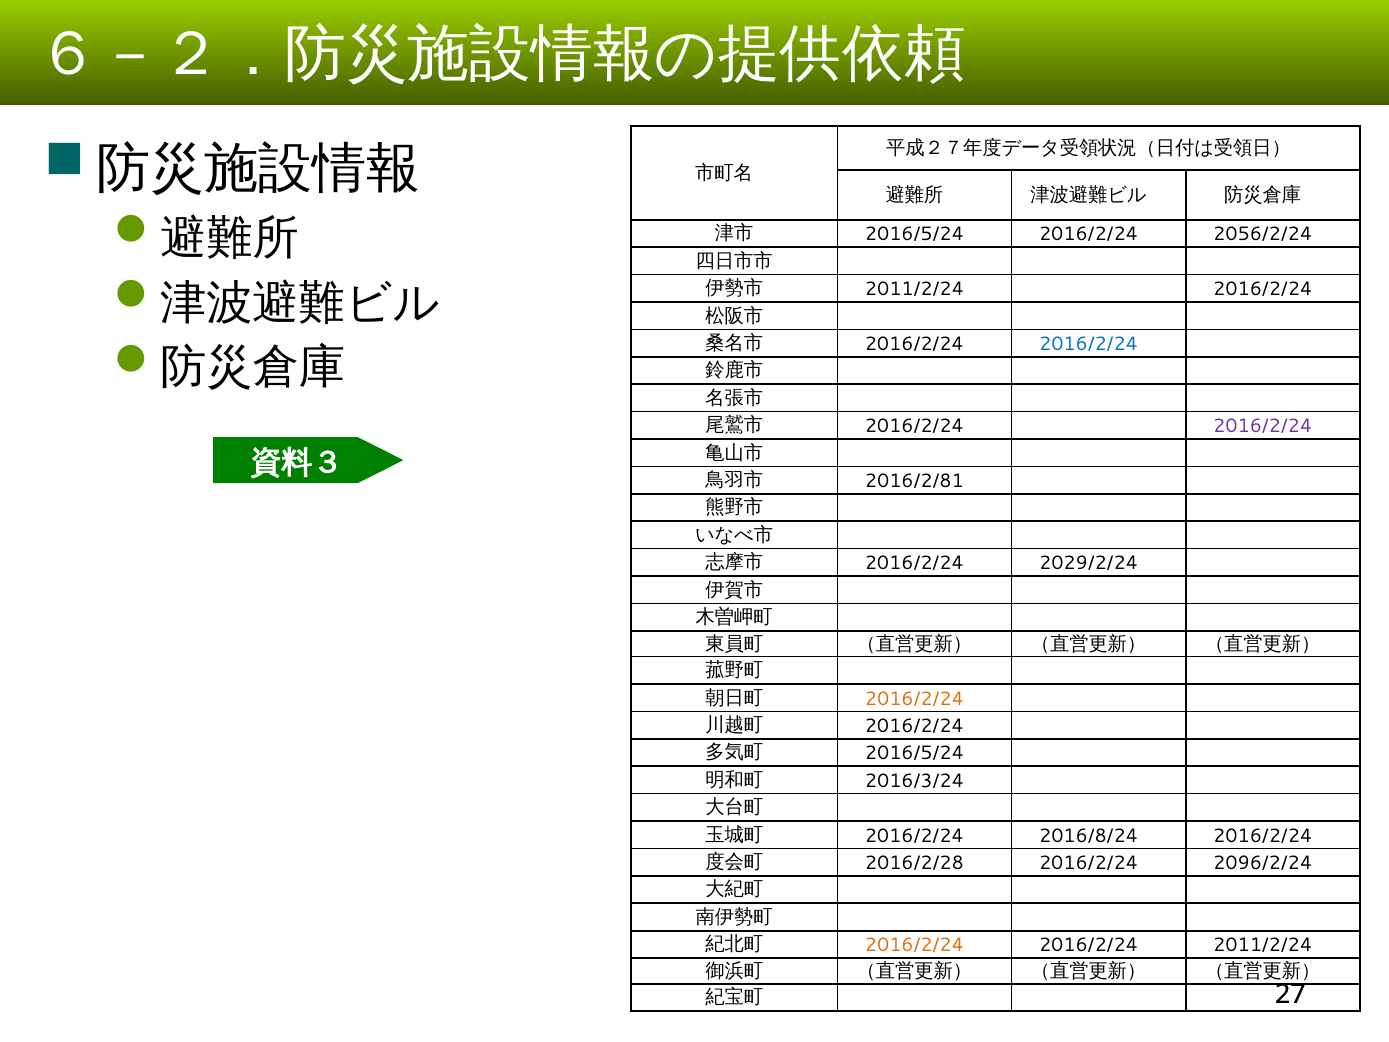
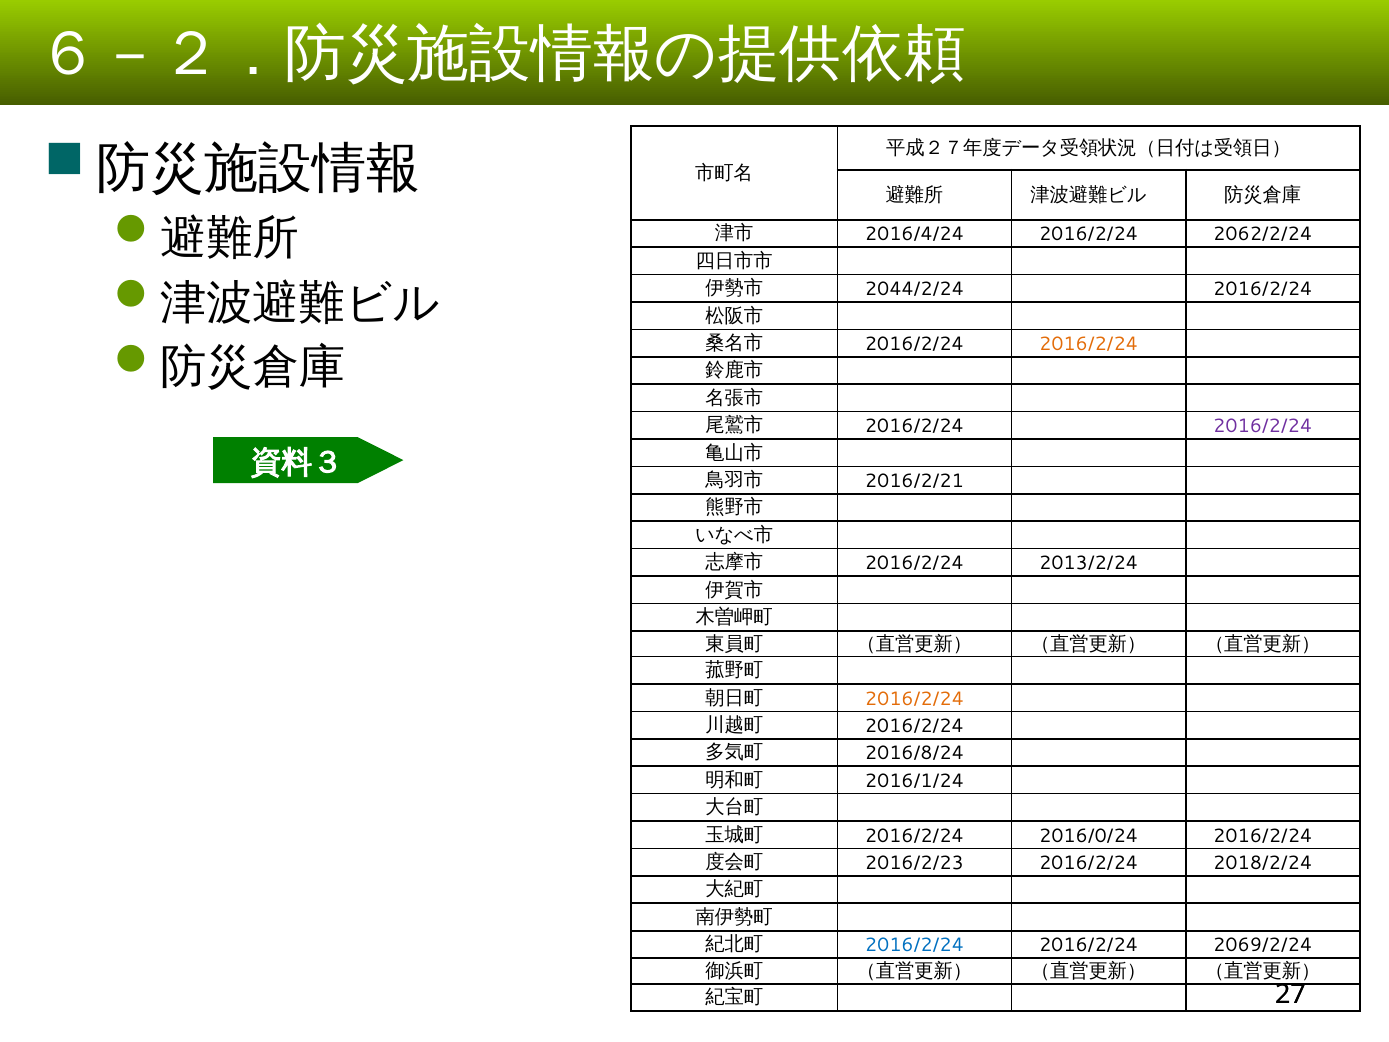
2016/5/24: 2016/5/24 -> 2016/4/24 (914, 234)
2056/2/24: 2056/2/24 -> 2062/2/24 (1263, 234)
2011/2/24: 2011/2/24 -> 2044/2/24 (914, 289)
2016/2/24 colour: blue -> orange (1089, 344)
2016/2/81: 2016/2/81 -> 2016/2/21 (914, 481)
2029/2/24: 2029/2/24 -> 2013/2/24 (1089, 563)
2016/5/24: 2016/5/24 -> 2016/8/24 (914, 753)
2016/3/24: 2016/3/24 -> 2016/1/24 (914, 781)
2016/8/24: 2016/8/24 -> 2016/0/24 (1089, 836)
2016/2/28: 2016/2/28 -> 2016/2/23 (914, 863)
2096/2/24: 2096/2/24 -> 2018/2/24 (1263, 863)
2016/2/24 colour: orange -> blue (914, 945)
2016/2/24 2011/2/24: 2011/2/24 -> 2069/2/24 (1263, 945)
